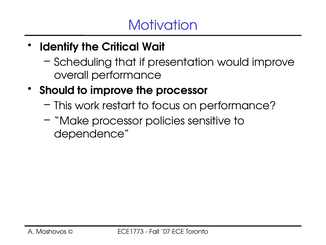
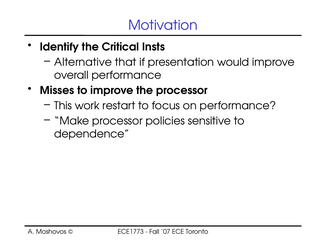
Wait: Wait -> Insts (153, 47)
Scheduling: Scheduling -> Alternative (83, 62)
Should: Should -> Misses (57, 90)
